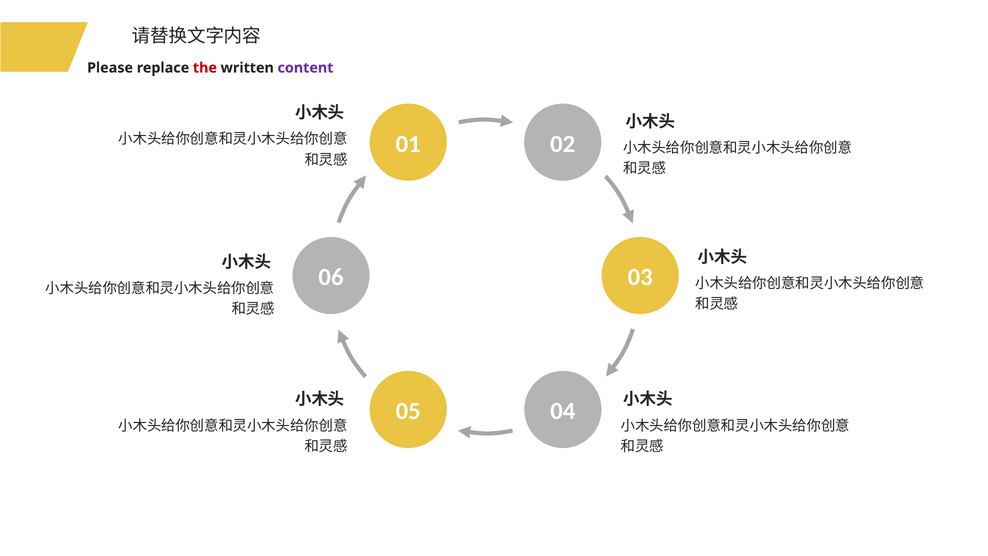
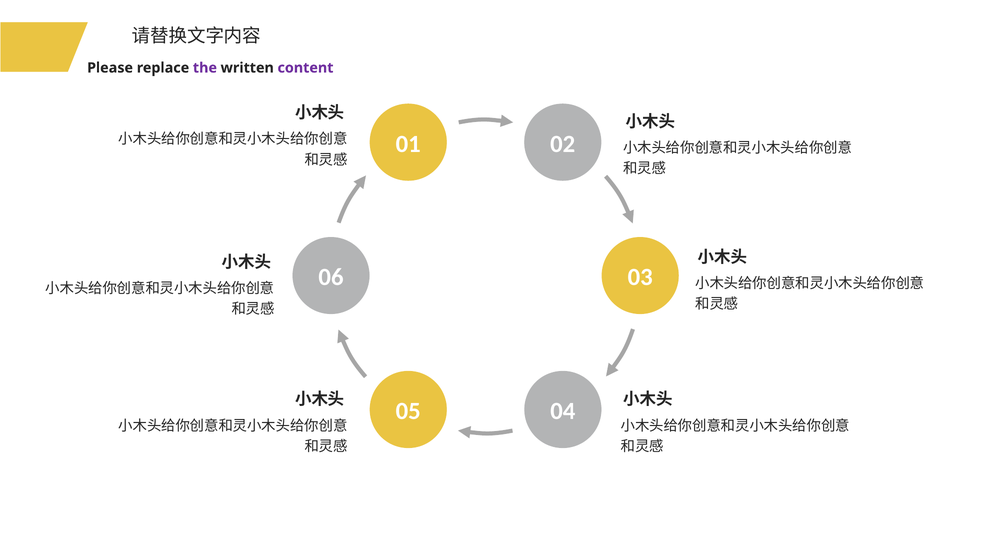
the colour: red -> purple (205, 68)
